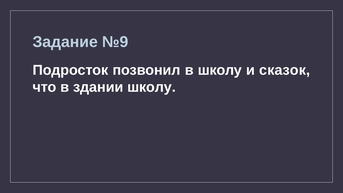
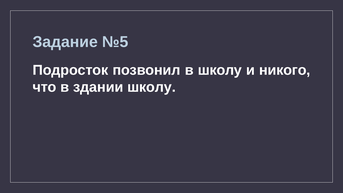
№9: №9 -> №5 (115, 42)
сказок: сказок -> никого (285, 70)
